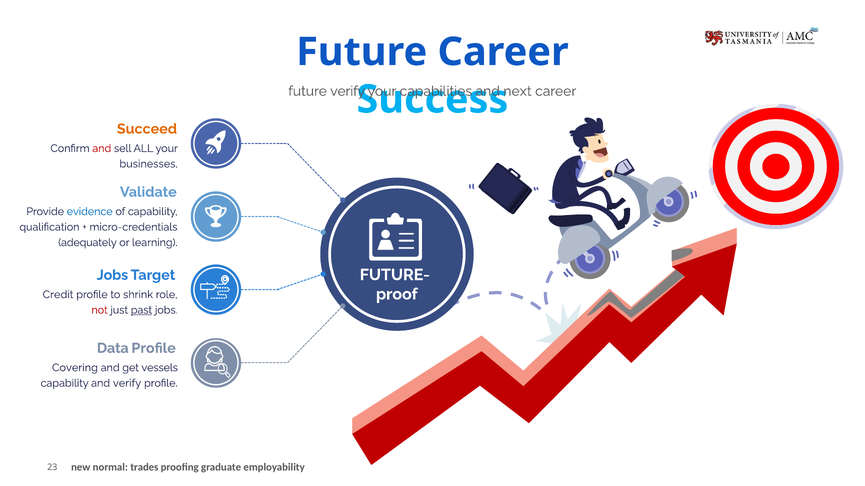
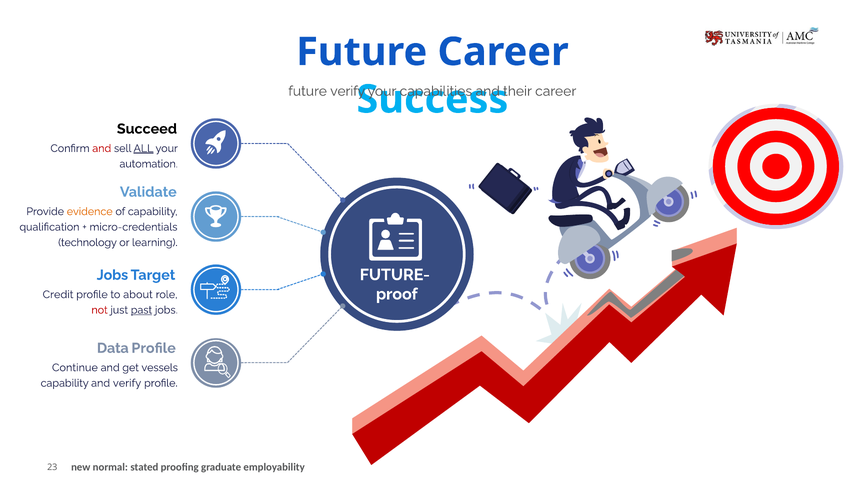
next: next -> their (518, 91)
Succeed colour: orange -> black (147, 129)
ALL underline: none -> present (143, 149)
businesses: businesses -> automation (149, 164)
evidence colour: blue -> orange (90, 212)
adequately: adequately -> technology (88, 243)
shrink: shrink -> about (138, 295)
Covering: Covering -> Continue (75, 368)
trades: trades -> stated (144, 468)
